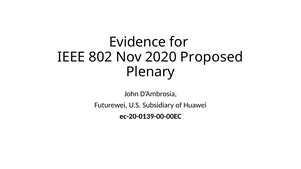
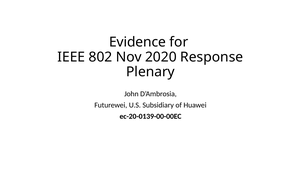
Proposed: Proposed -> Response (212, 57)
